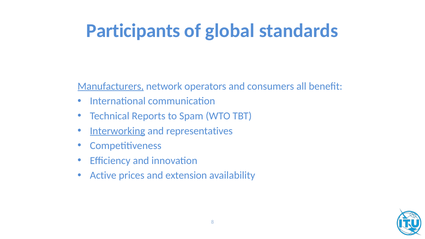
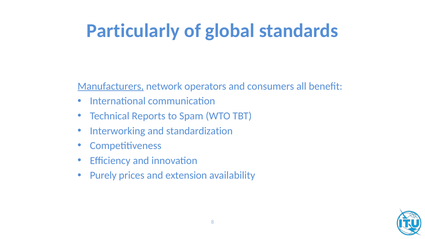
Participants: Participants -> Particularly (133, 31)
Interworking underline: present -> none (118, 131)
representatives: representatives -> standardization (199, 131)
Active: Active -> Purely (103, 175)
